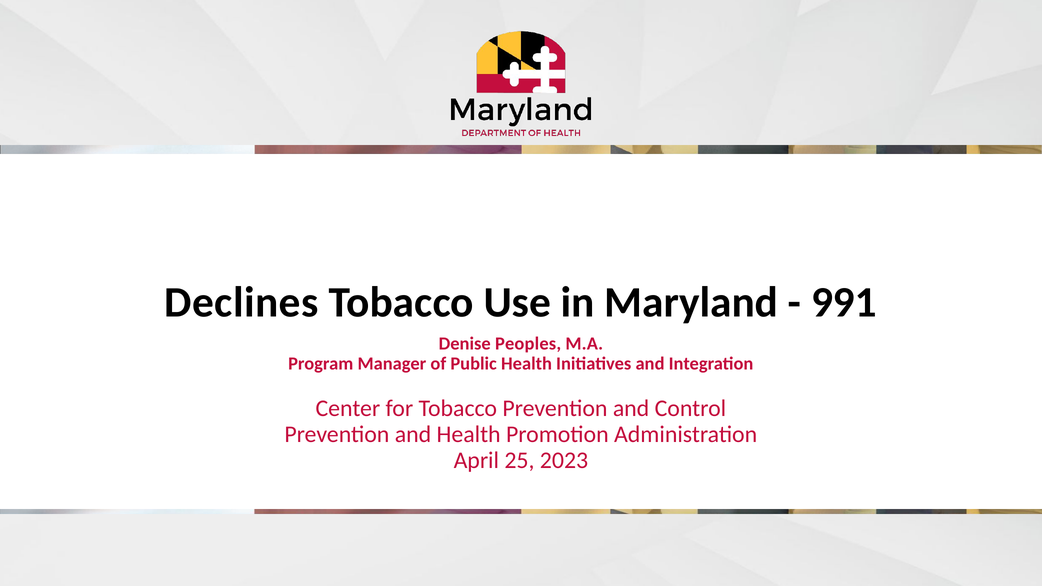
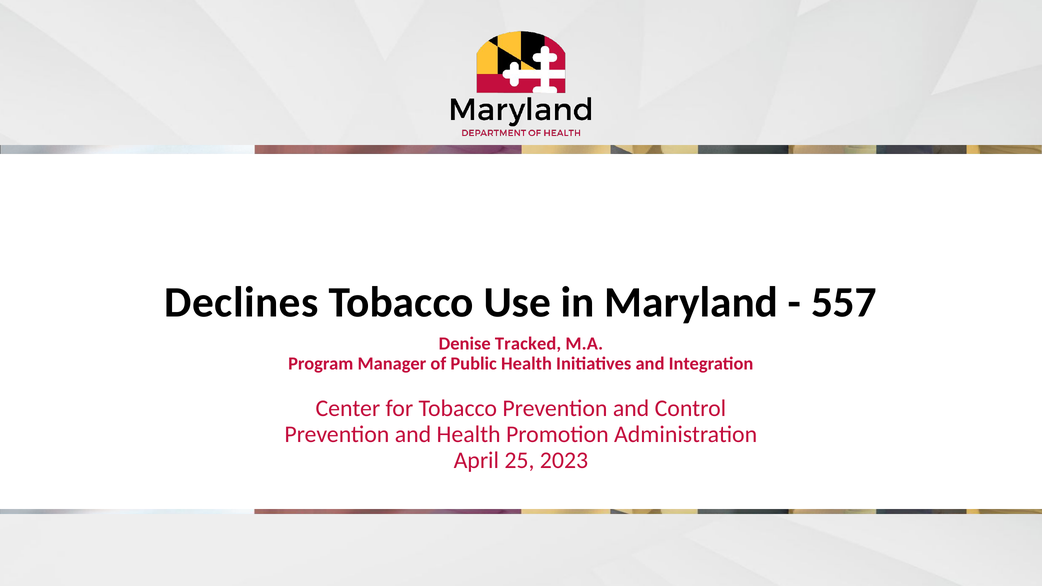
991: 991 -> 557 (844, 302)
Peoples: Peoples -> Tracked (528, 344)
